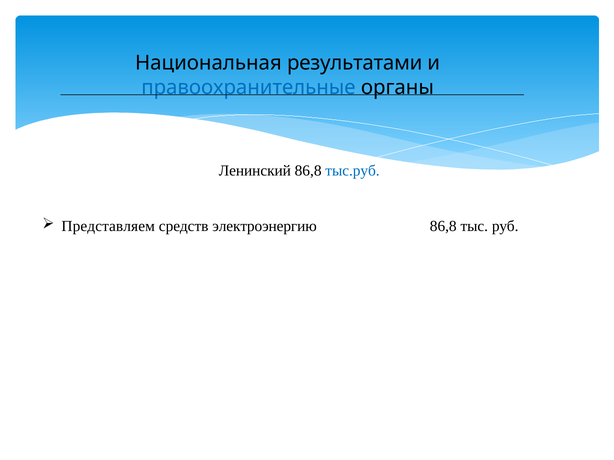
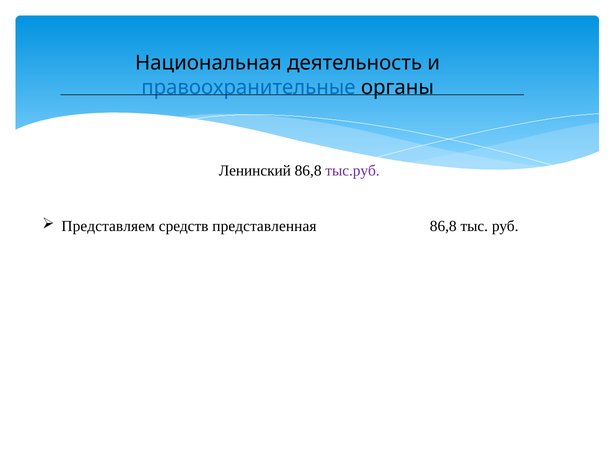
результатами: результатами -> деятельность (355, 63)
тыс.руб colour: blue -> purple (352, 171)
электроэнергию: электроэнергию -> представленная (264, 226)
